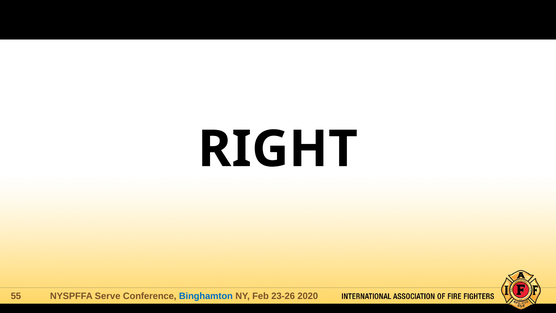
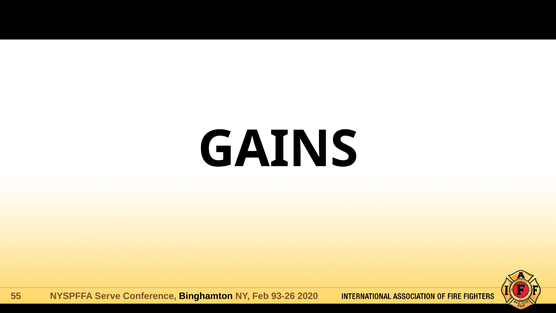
RIGHT: RIGHT -> GAINS (278, 149)
Binghamton colour: blue -> black (206, 296)
23-26: 23-26 -> 93-26 (283, 296)
